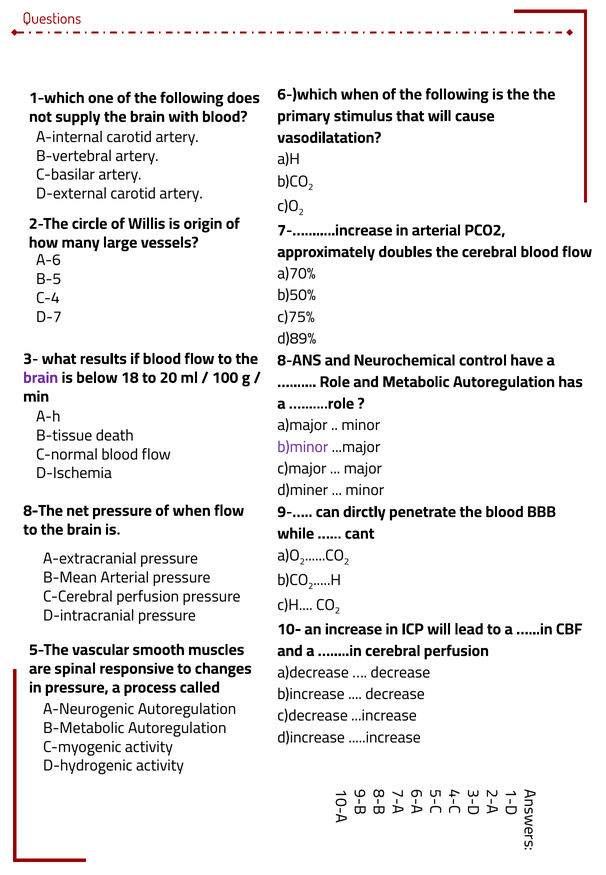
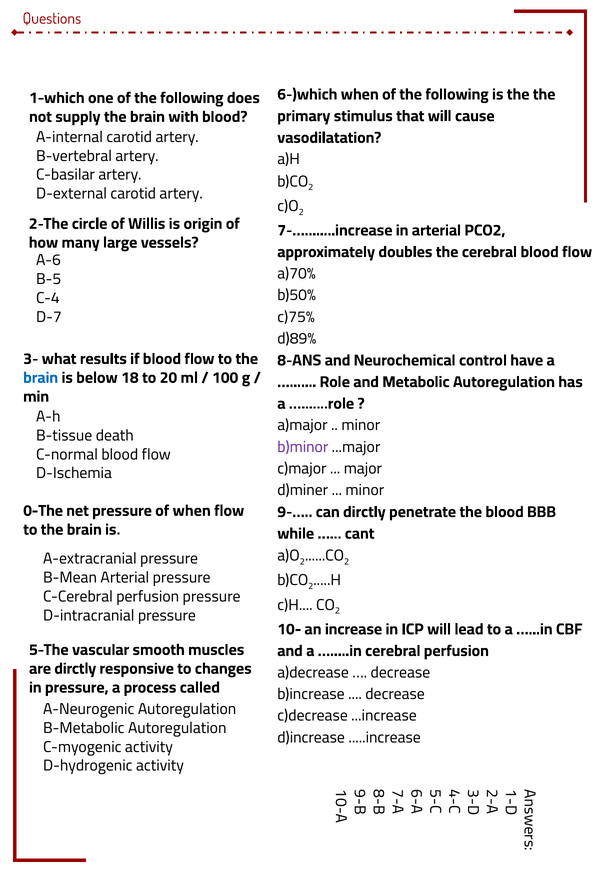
brain colour: purple -> blue (41, 378)
8-The: 8-The -> 0-The (43, 511)
are spinal: spinal -> dirctly (75, 669)
